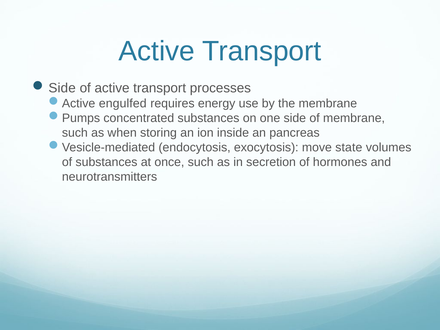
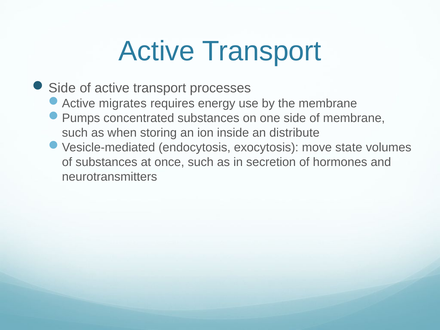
engulfed: engulfed -> migrates (123, 104)
pancreas: pancreas -> distribute (294, 133)
